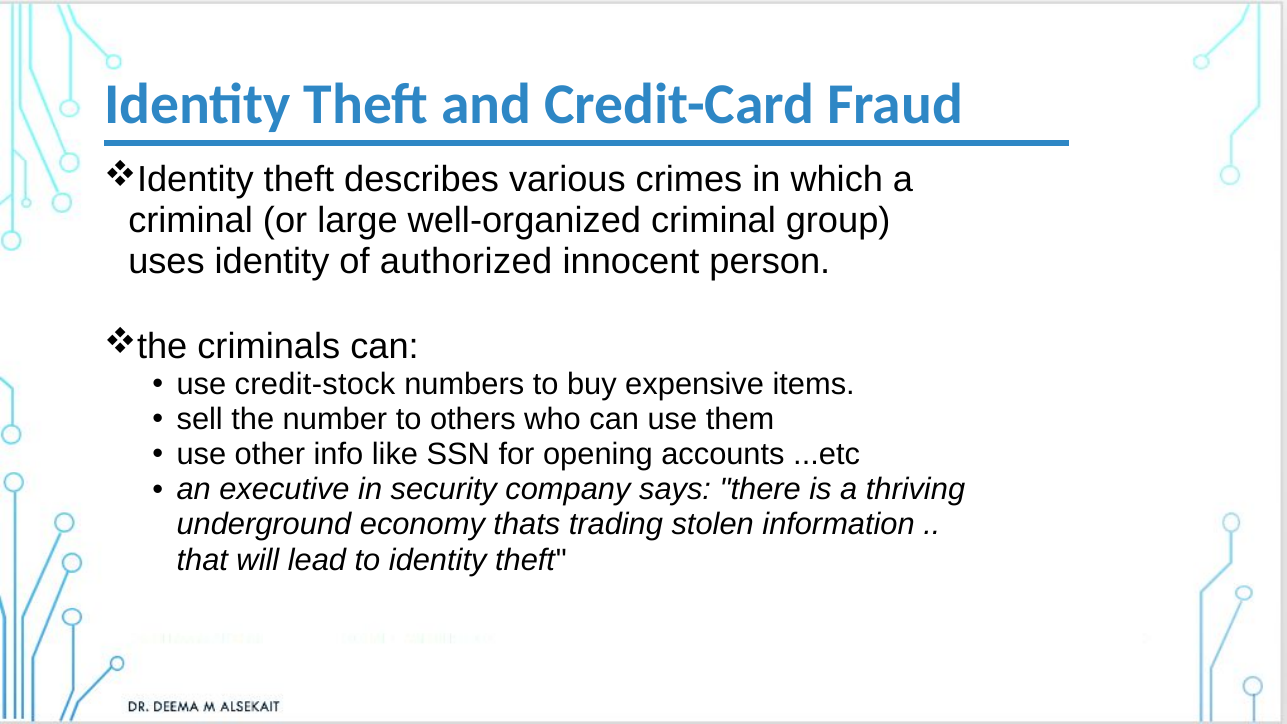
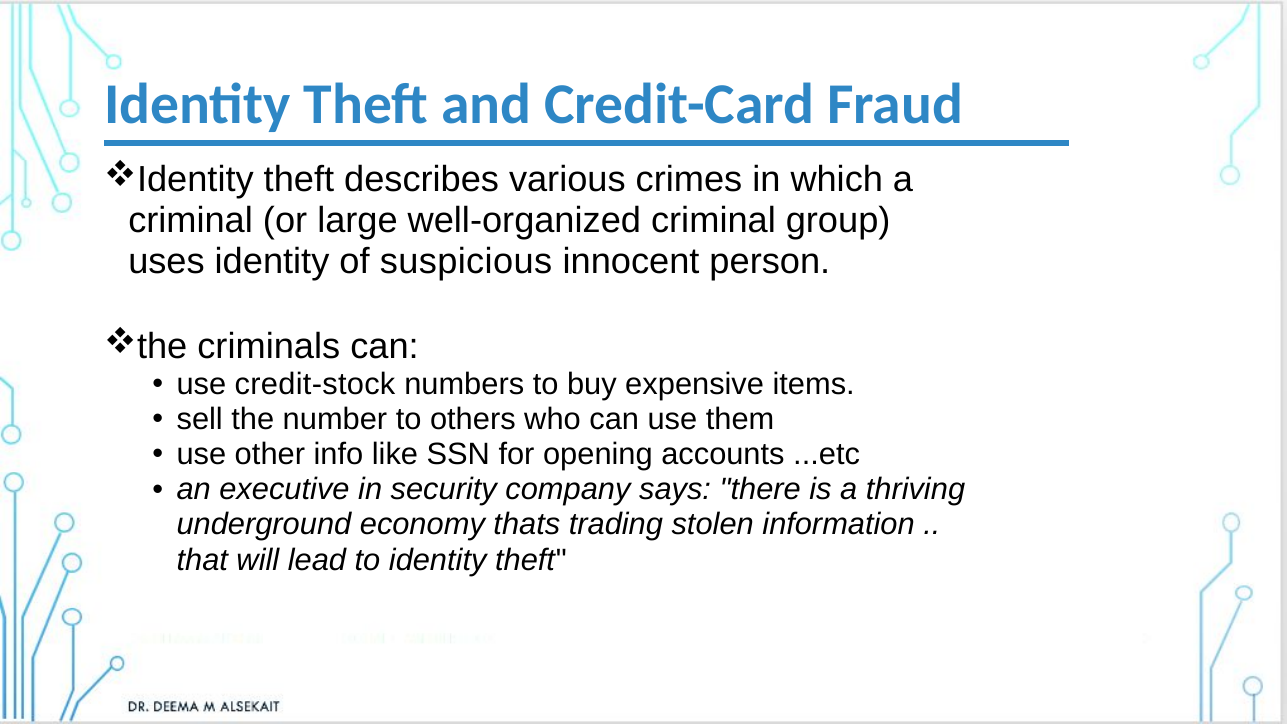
authorized: authorized -> suspicious (466, 262)
